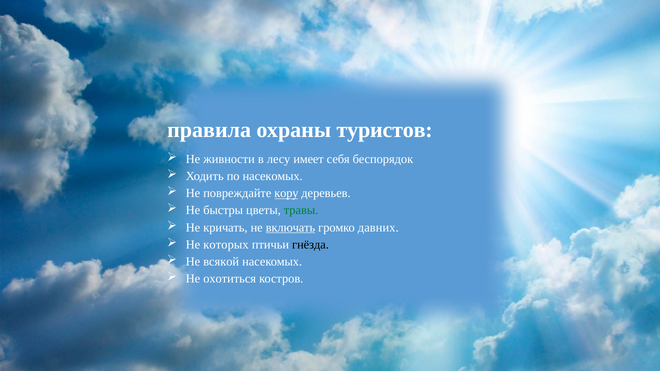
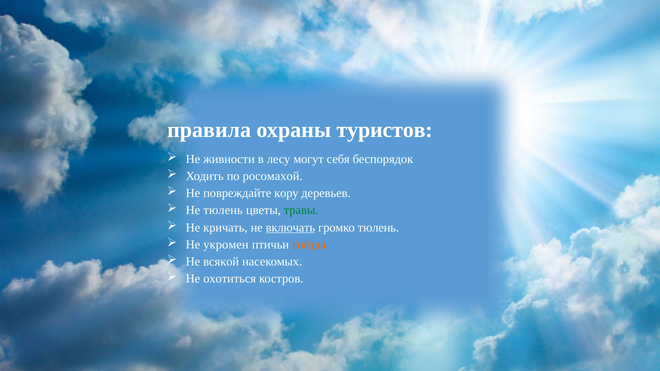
имеет: имеет -> могут (309, 159)
по насекомых: насекомых -> росомахой (273, 176)
кору underline: present -> none (286, 193)
Не быстры: быстры -> тюлень (223, 211)
громко давних: давних -> тюлень (378, 228)
которых: которых -> укромен (226, 245)
гнёзда colour: black -> orange (310, 245)
